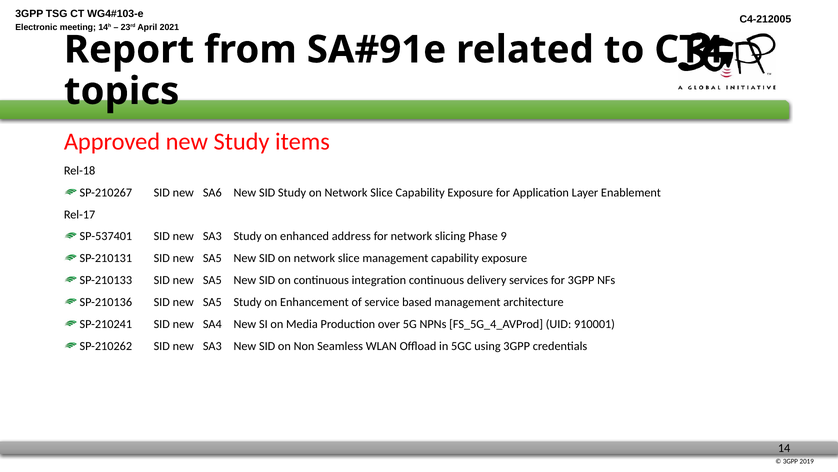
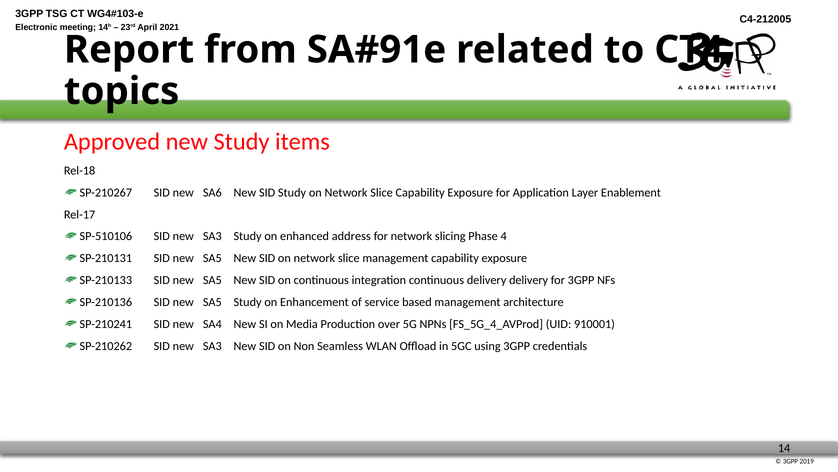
SP-537401: SP-537401 -> SP-510106 (106, 236)
9: 9 -> 4 (504, 236)
delivery services: services -> delivery (529, 280)
